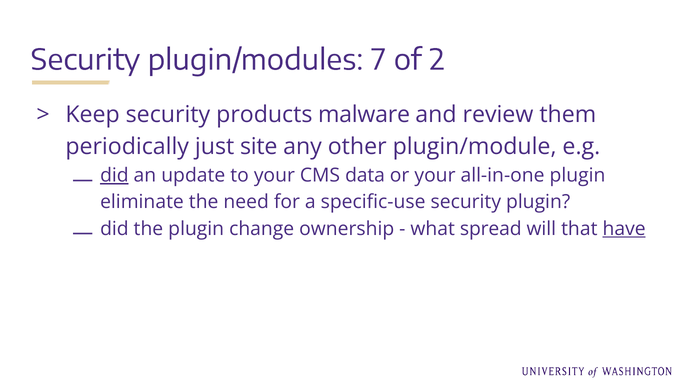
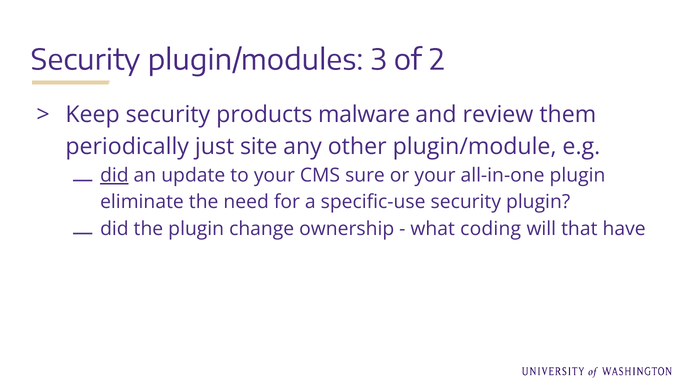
7: 7 -> 3 (379, 60)
data: data -> sure (365, 175)
spread: spread -> coding (491, 229)
have underline: present -> none (624, 229)
